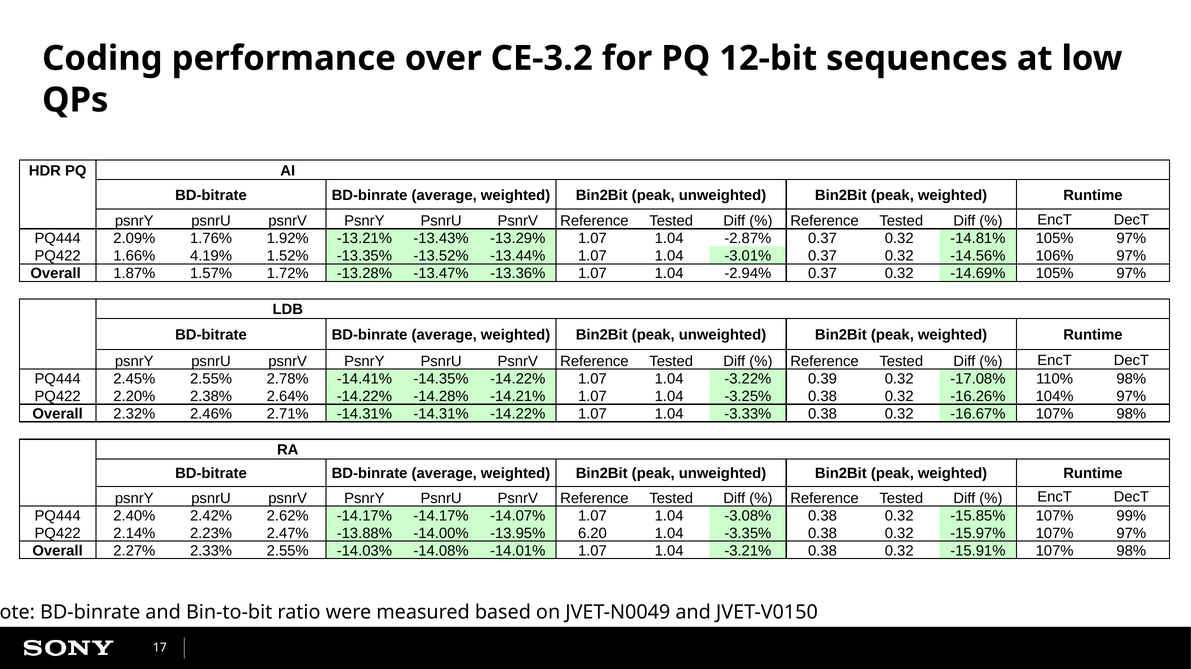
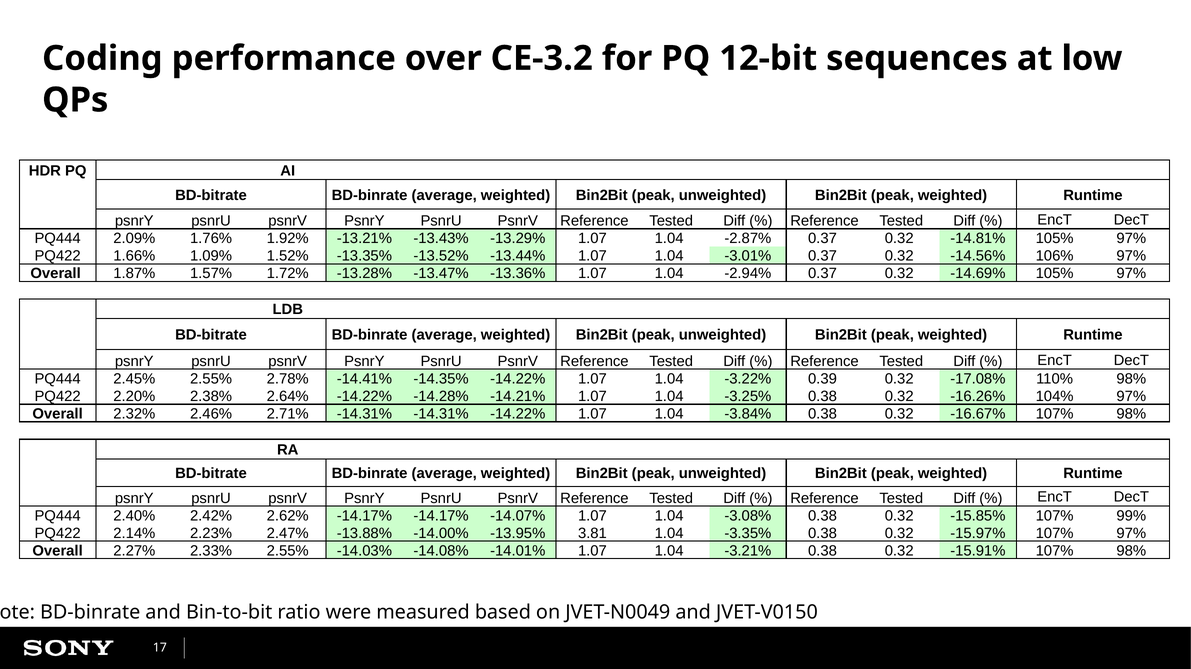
4.19%: 4.19% -> 1.09% (211, 256)
-3.33%: -3.33% -> -3.84% (748, 414)
6.20: 6.20 -> 3.81 (592, 533)
